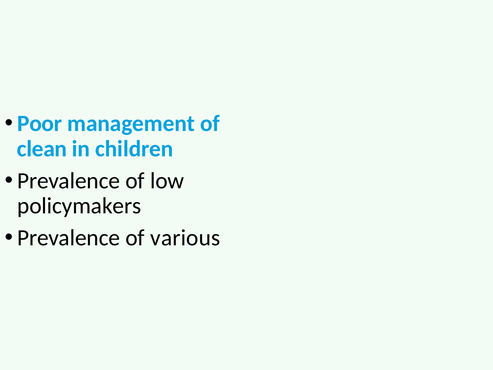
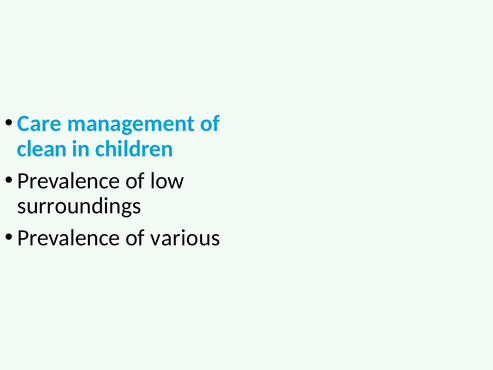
Poor: Poor -> Care (39, 123)
policymakers: policymakers -> surroundings (79, 206)
